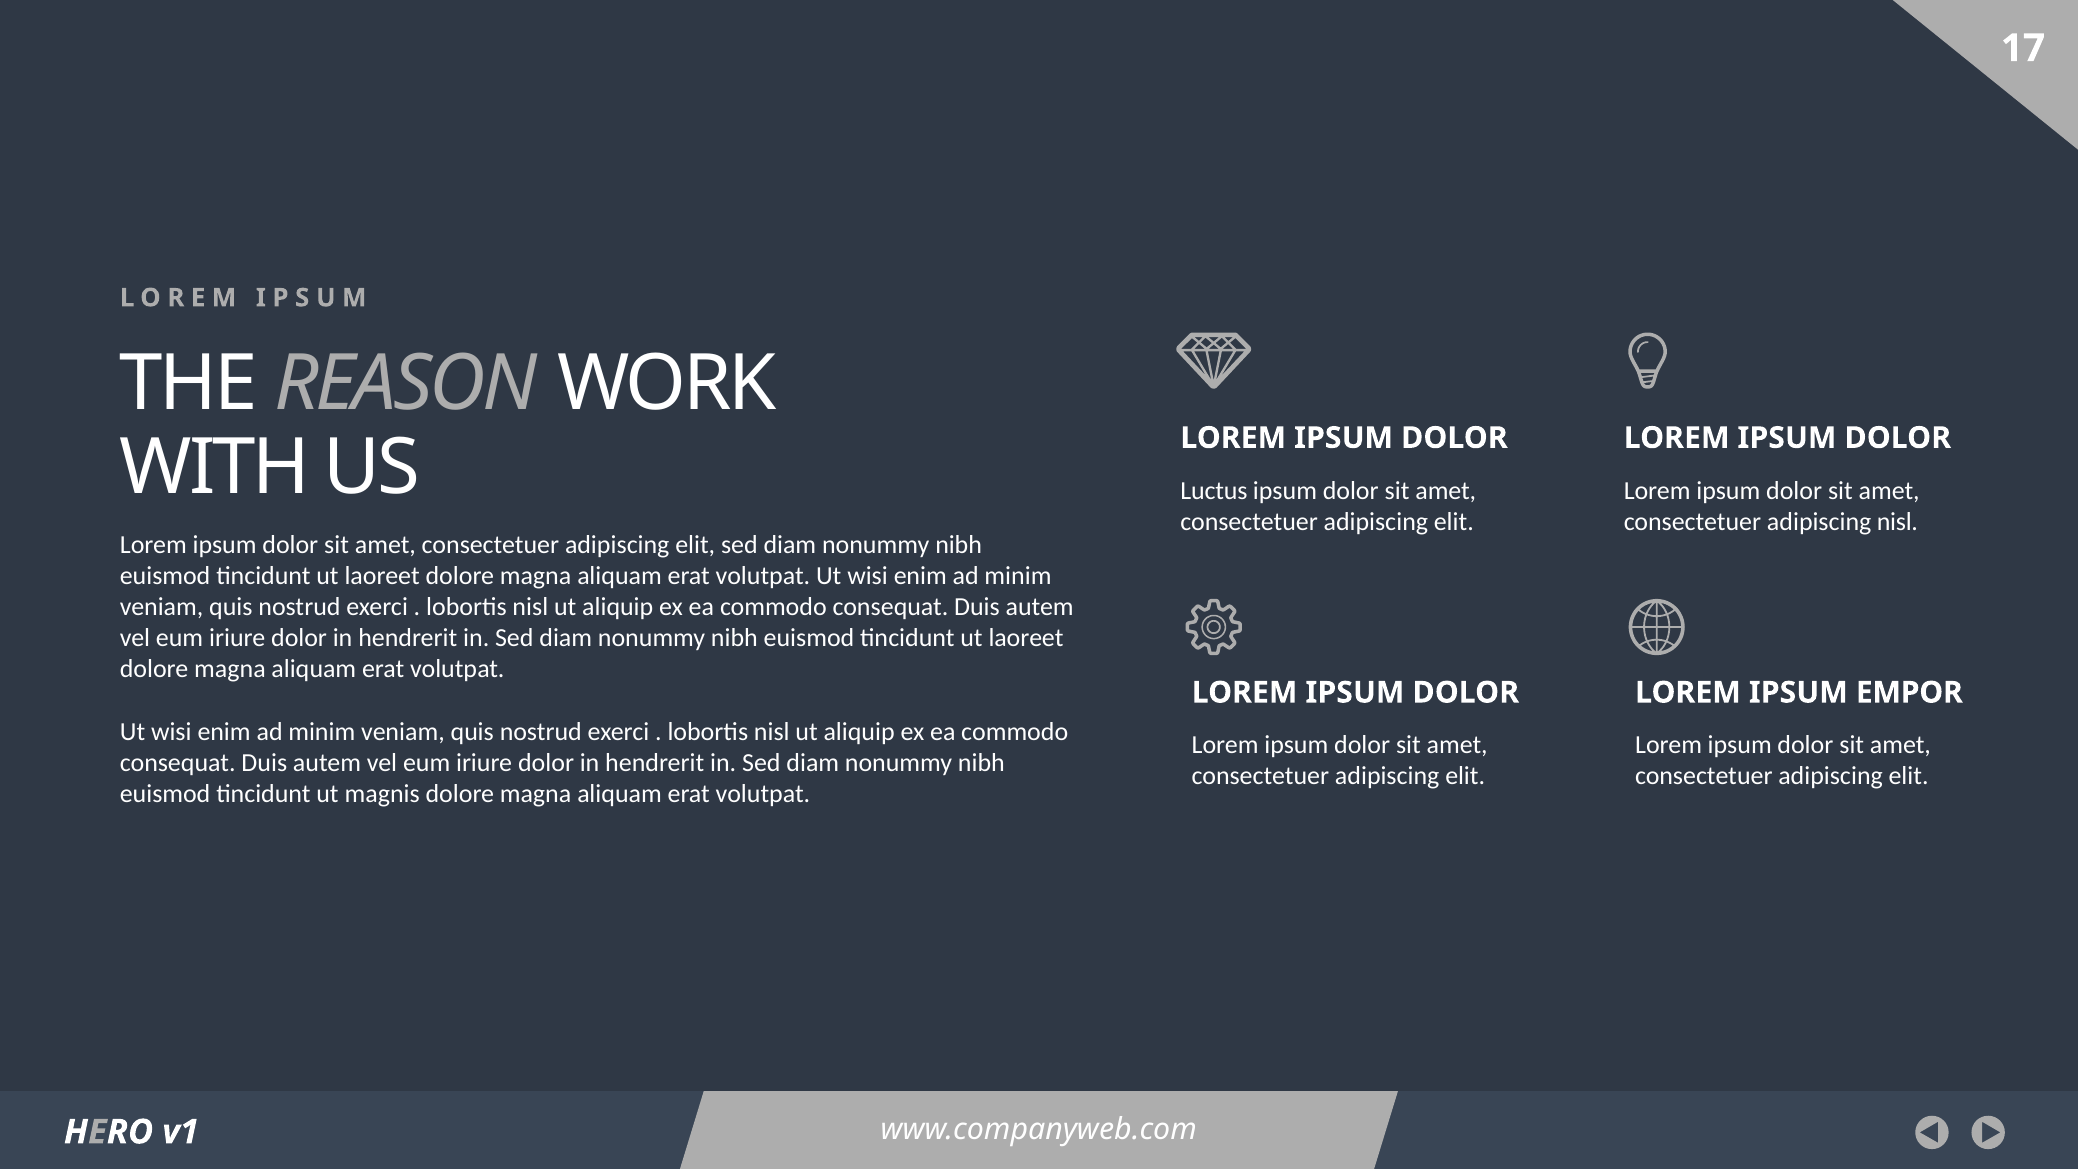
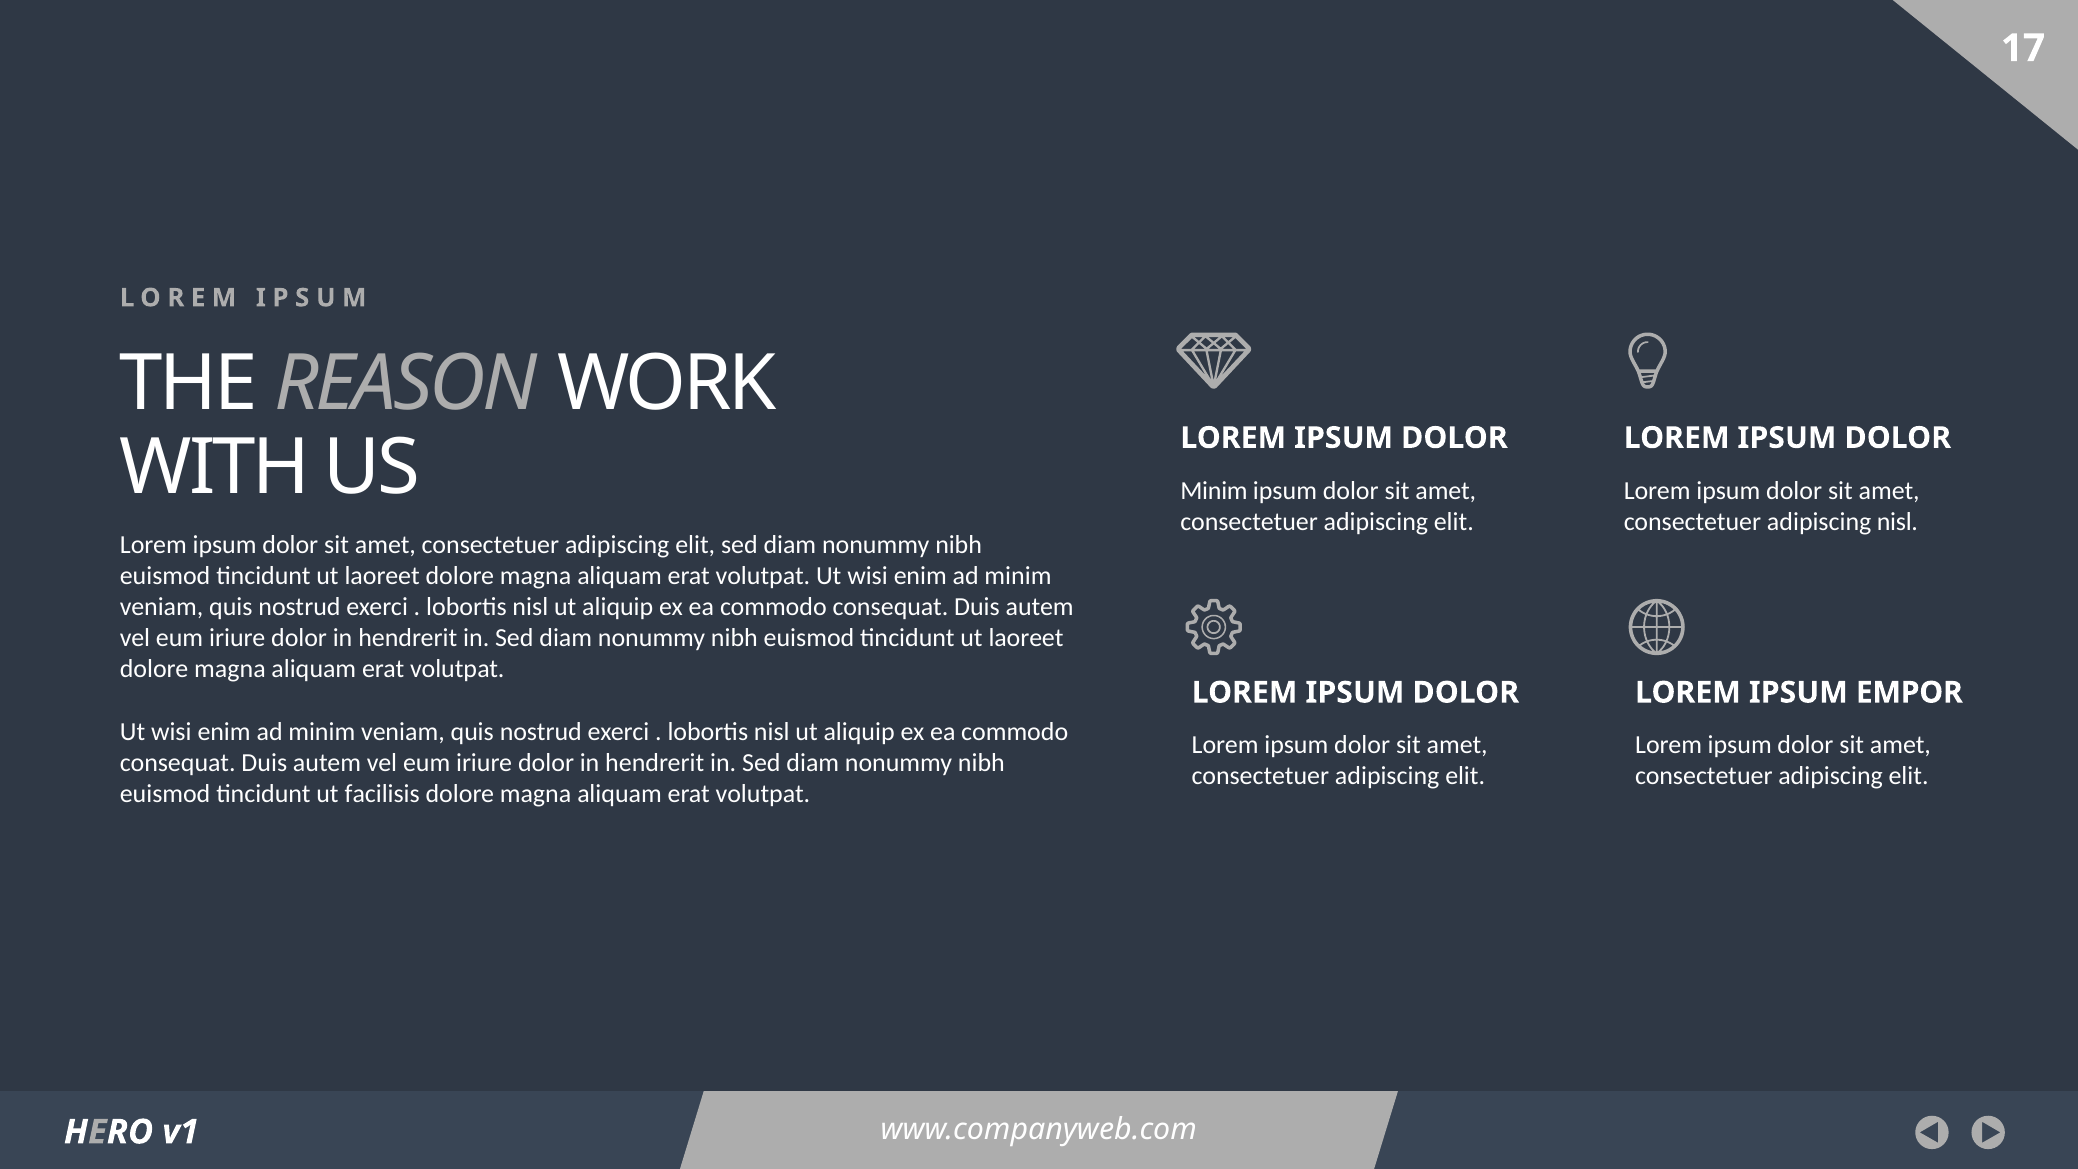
Luctus: Luctus -> Minim (1214, 490)
magnis: magnis -> facilisis (382, 794)
